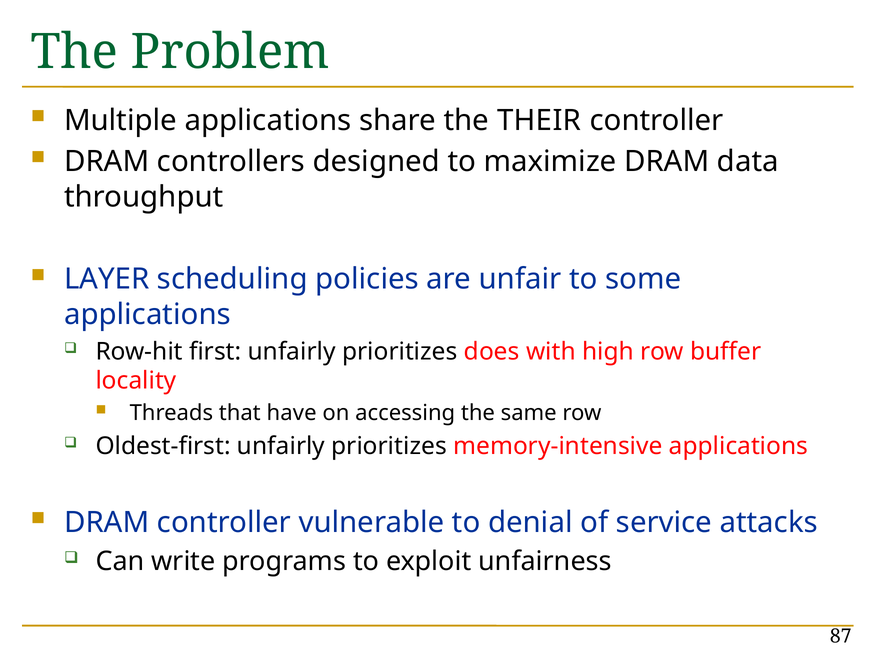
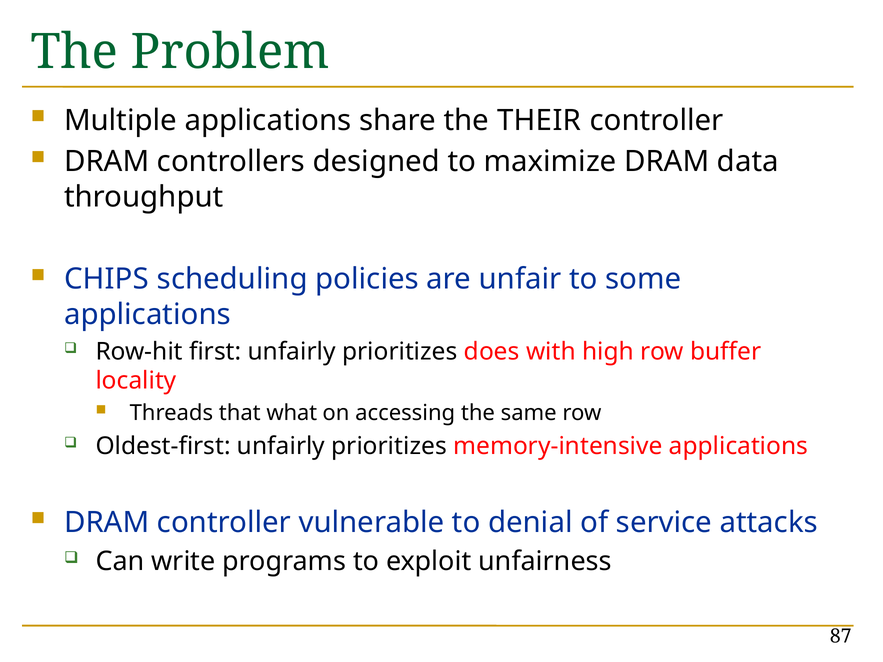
LAYER: LAYER -> CHIPS (107, 279)
have: have -> what (292, 413)
